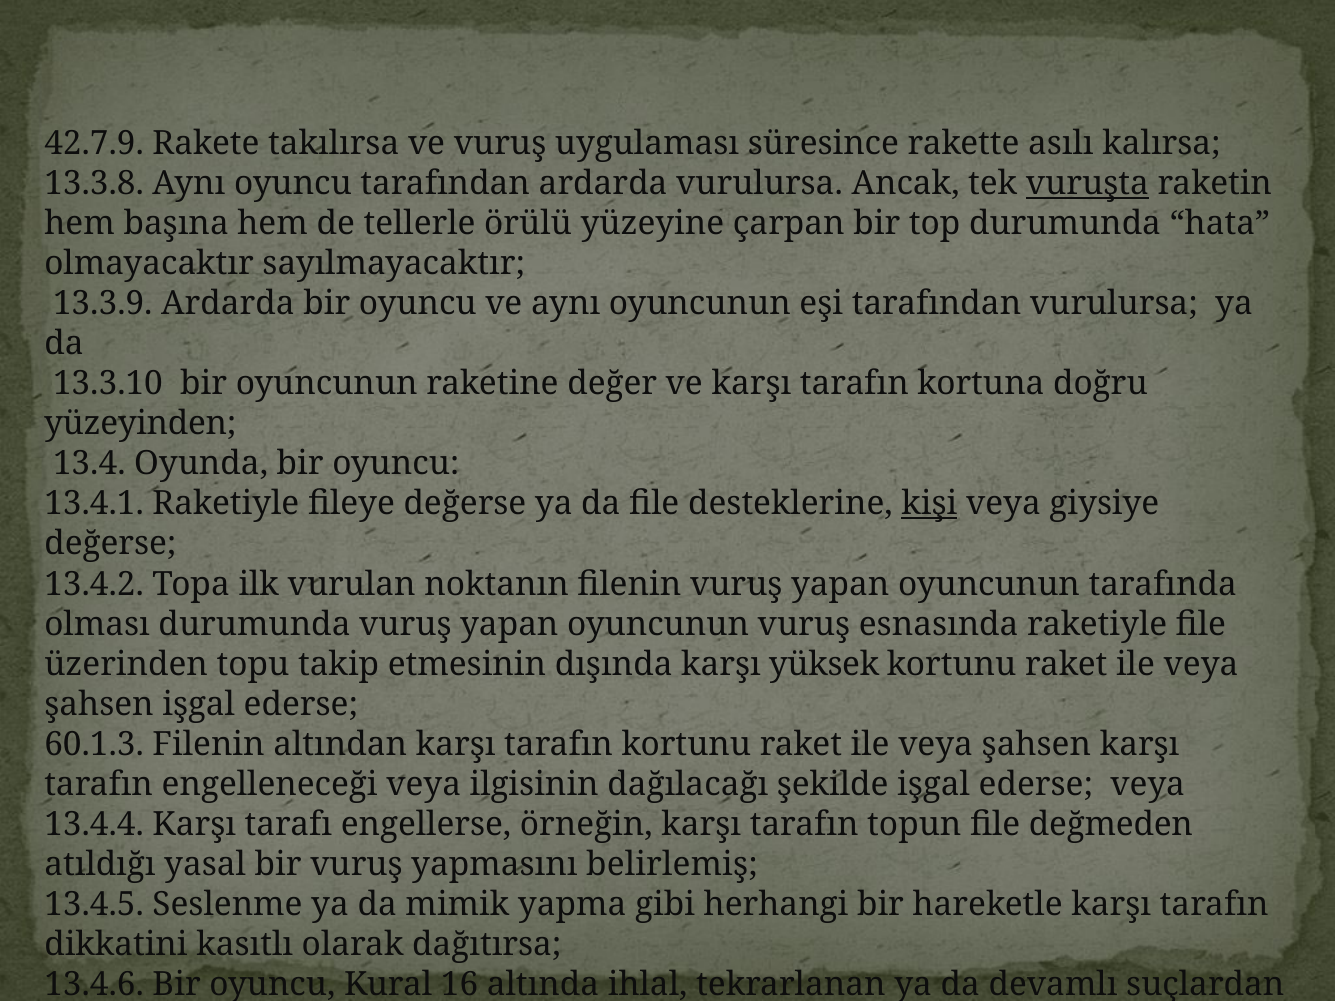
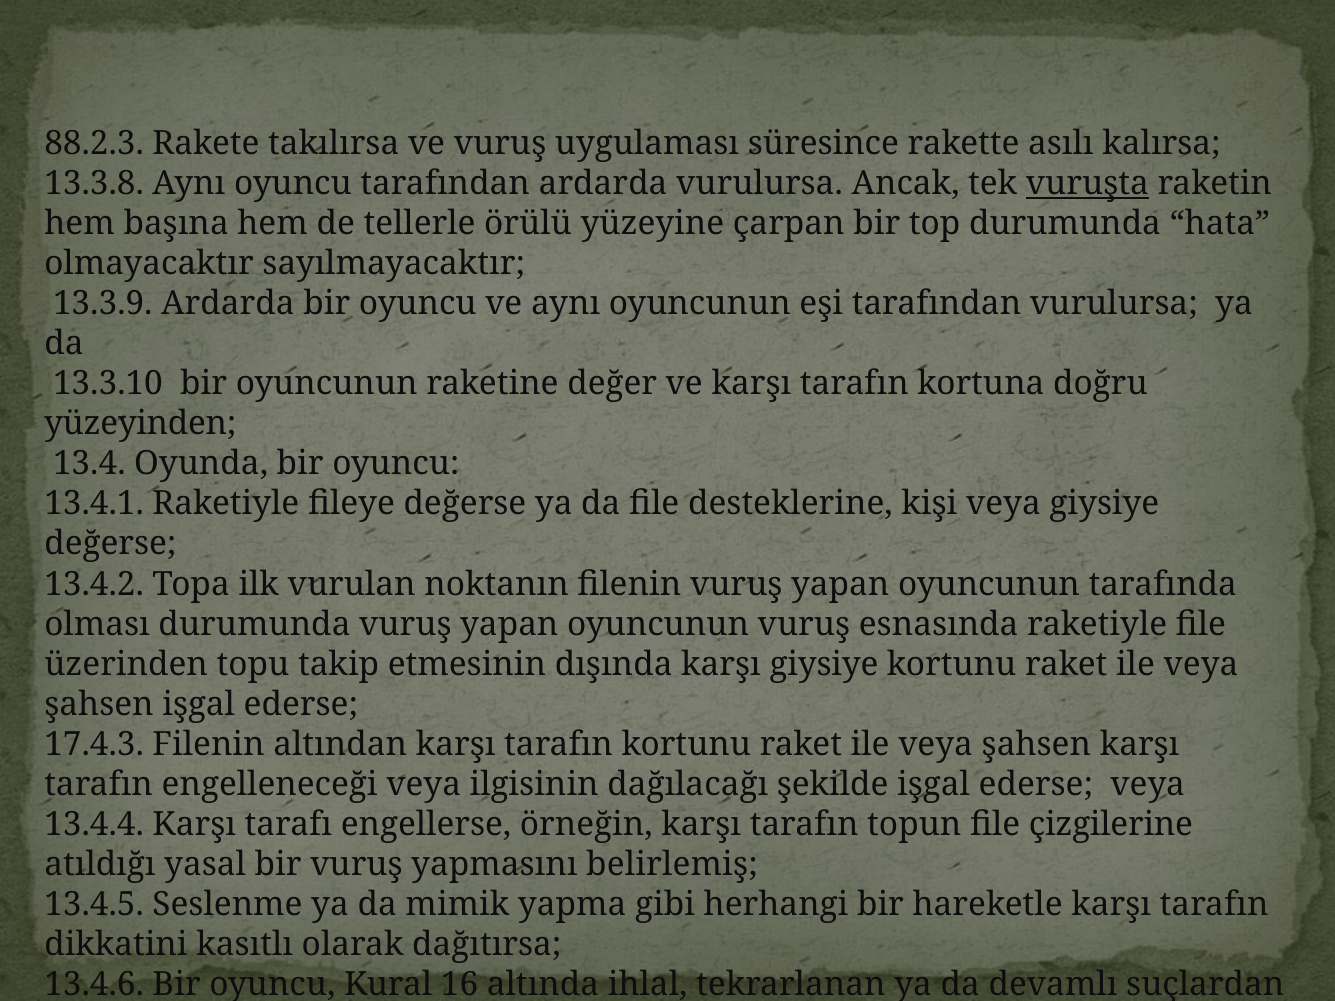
42.7.9: 42.7.9 -> 88.2.3 (94, 144)
kişi underline: present -> none (929, 504)
karşı yüksek: yüksek -> giysiye (824, 664)
60.1.3: 60.1.3 -> 17.4.3 (94, 744)
değmeden: değmeden -> çizgilerine (1111, 824)
